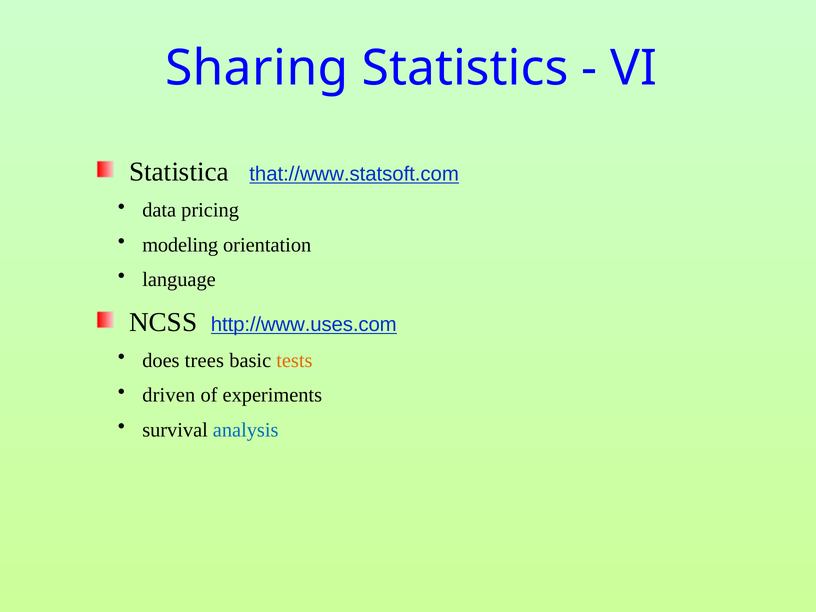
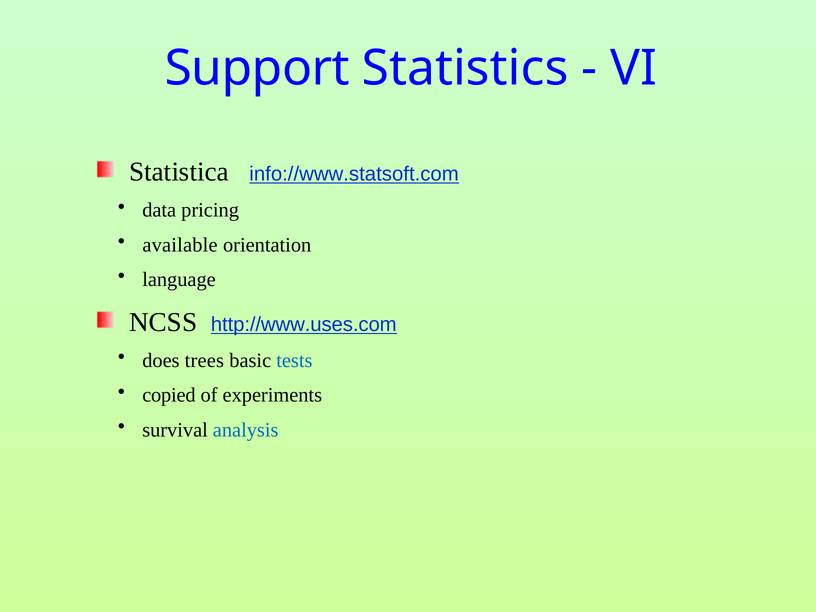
Sharing: Sharing -> Support (257, 68)
that://www.statsoft.com: that://www.statsoft.com -> info://www.statsoft.com (354, 174)
modeling: modeling -> available (180, 245)
tests colour: orange -> blue (294, 360)
driven: driven -> copied (169, 395)
